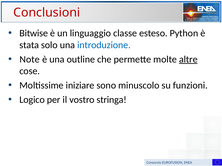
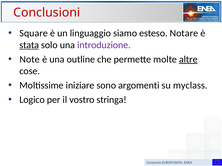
Bitwise: Bitwise -> Square (34, 33)
classe: classe -> siamo (125, 33)
Python: Python -> Notare (184, 33)
stata underline: none -> present (29, 45)
introduzione colour: blue -> purple (104, 45)
minuscolo: minuscolo -> argomenti (139, 86)
funzioni: funzioni -> myclass (190, 86)
